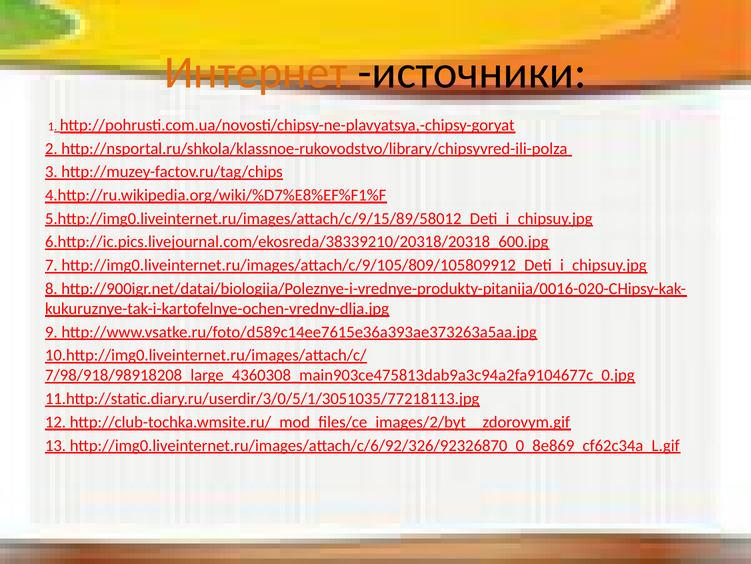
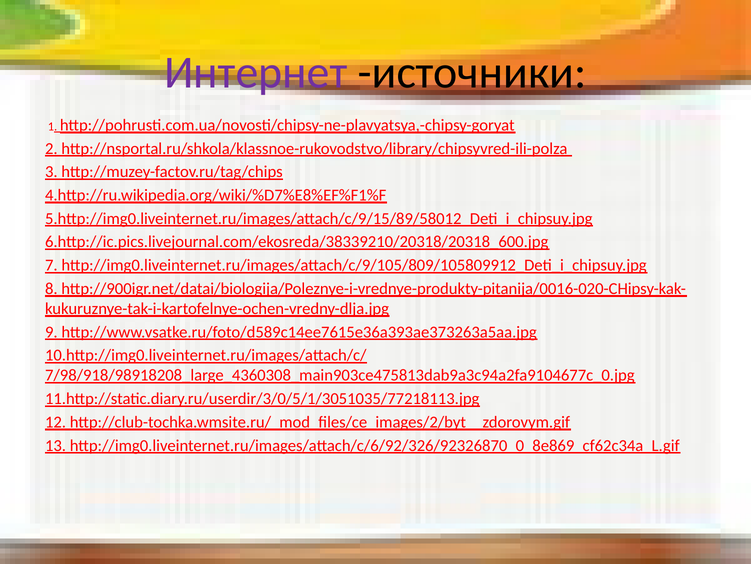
Интернет colour: orange -> purple (256, 73)
